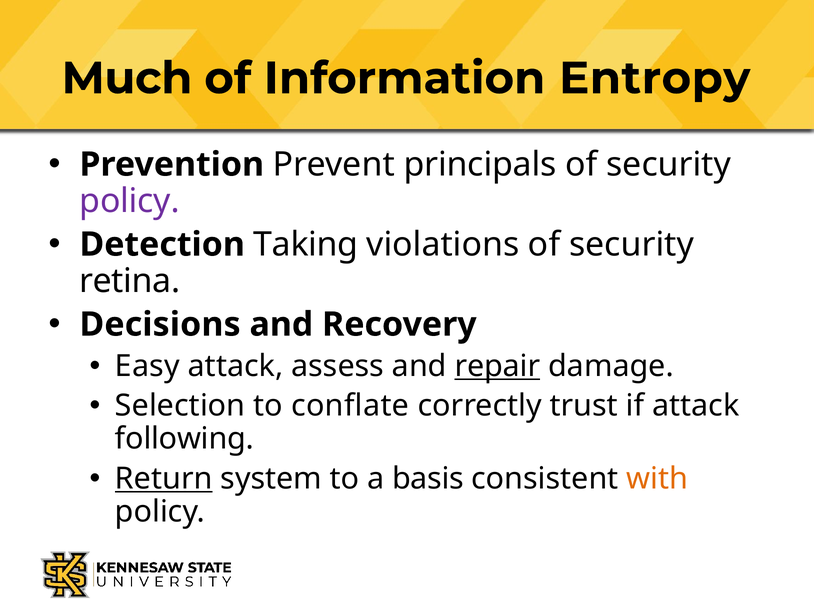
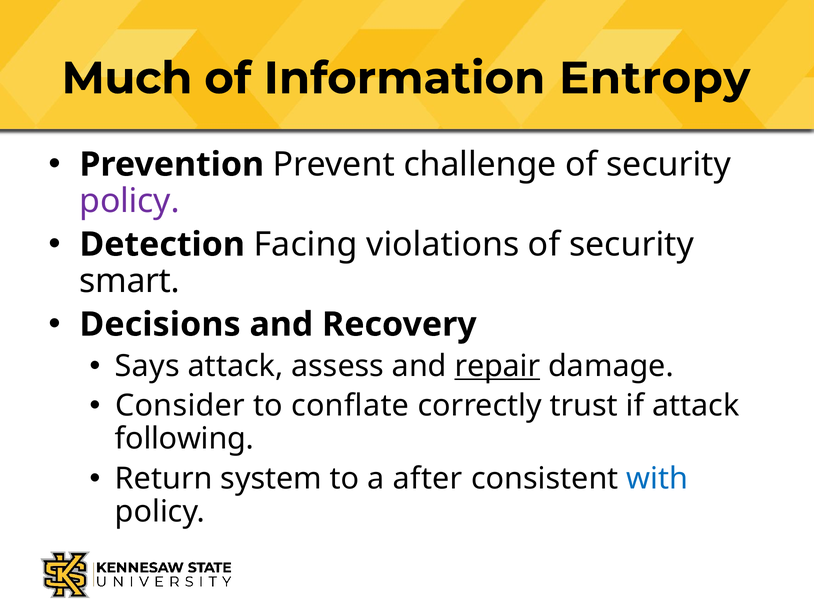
principals: principals -> challenge (480, 165)
Taking: Taking -> Facing (306, 245)
retina: retina -> smart (130, 281)
Easy: Easy -> Says (147, 366)
Selection: Selection -> Consider (180, 406)
Return underline: present -> none (164, 479)
basis: basis -> after (428, 479)
with colour: orange -> blue (657, 479)
